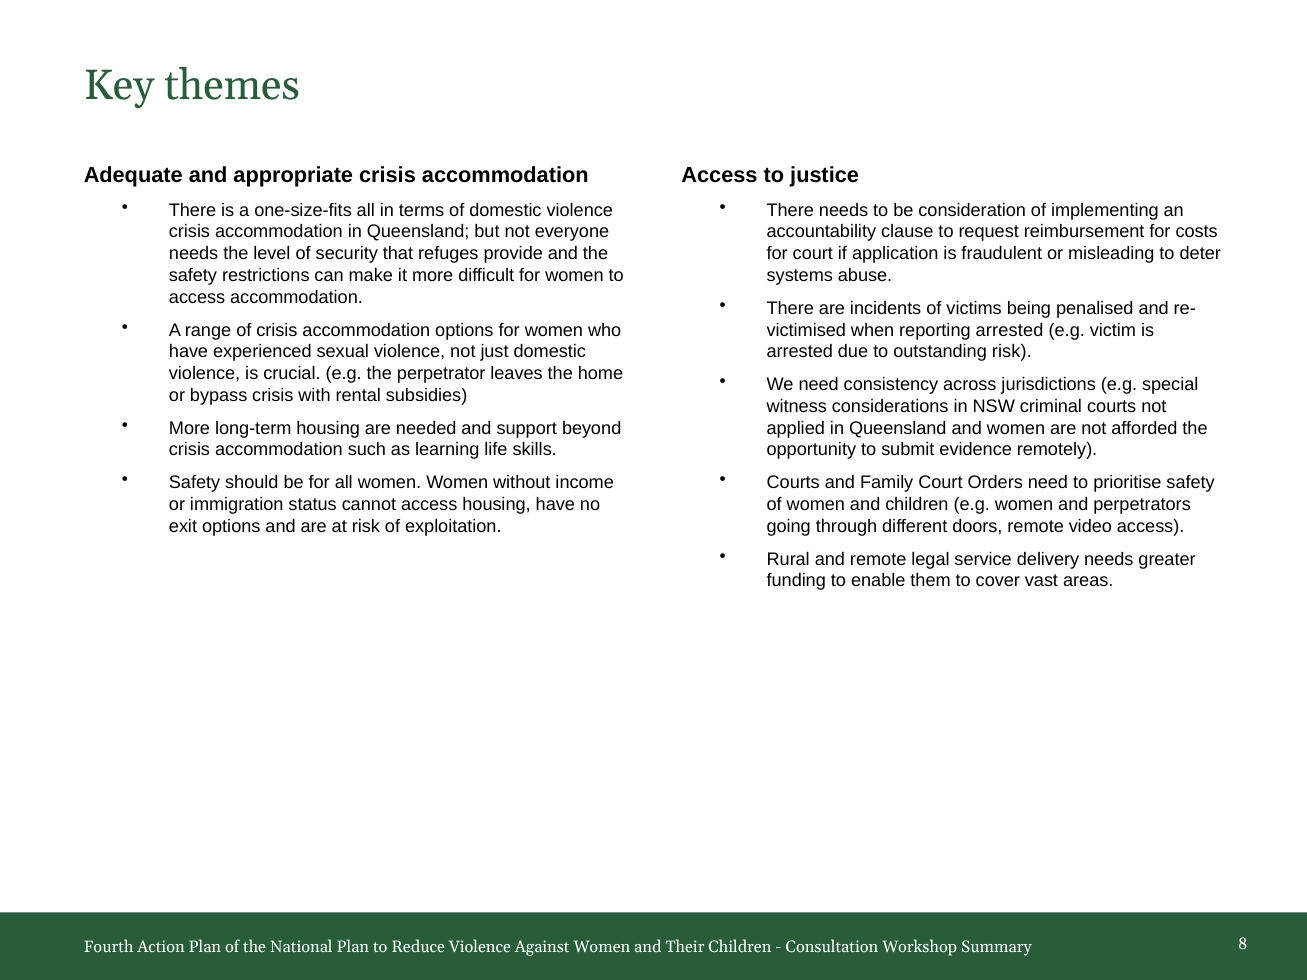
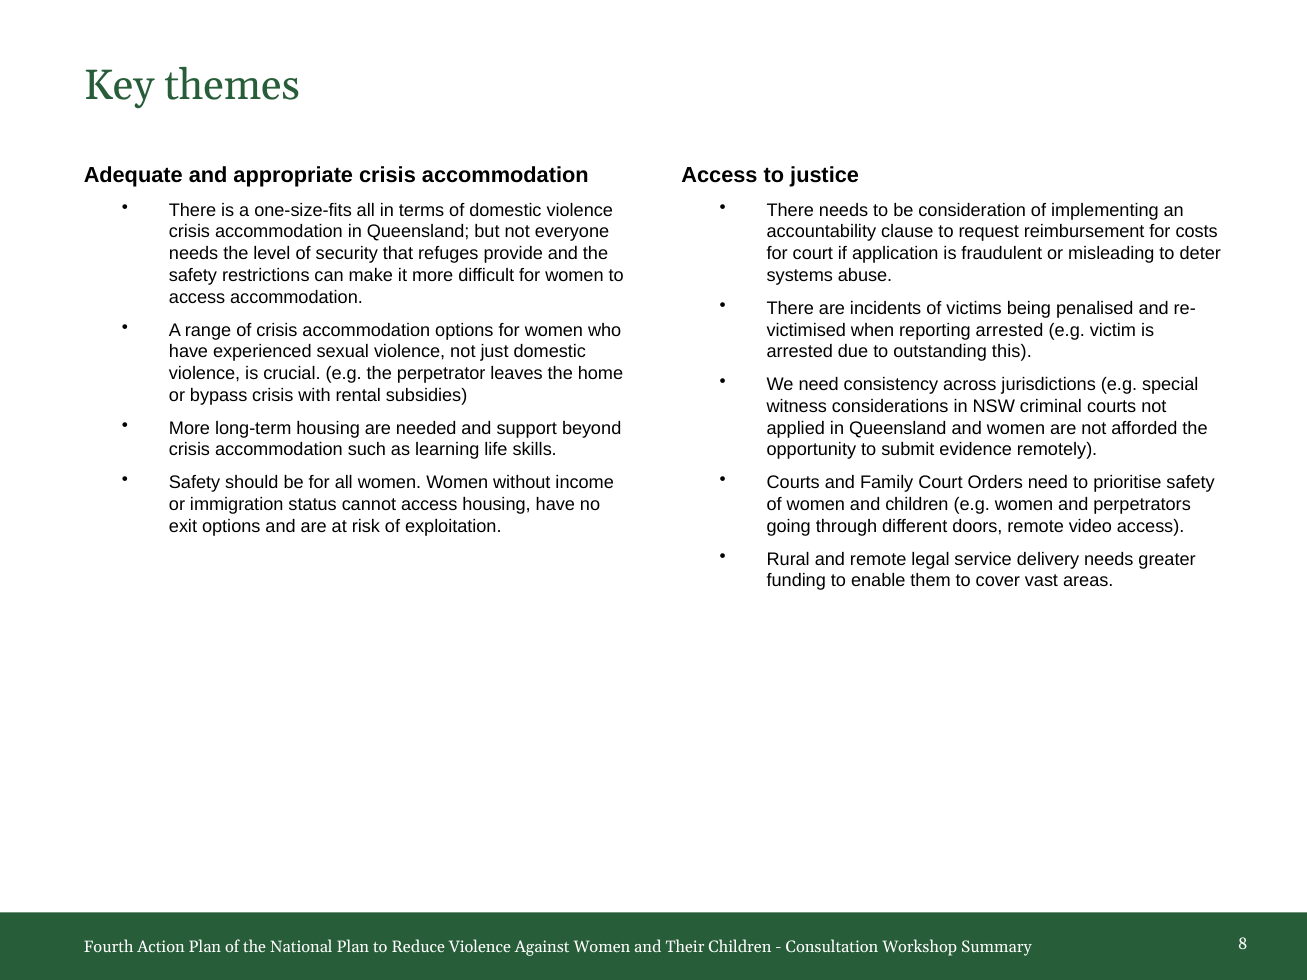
outstanding risk: risk -> this (1012, 352)
